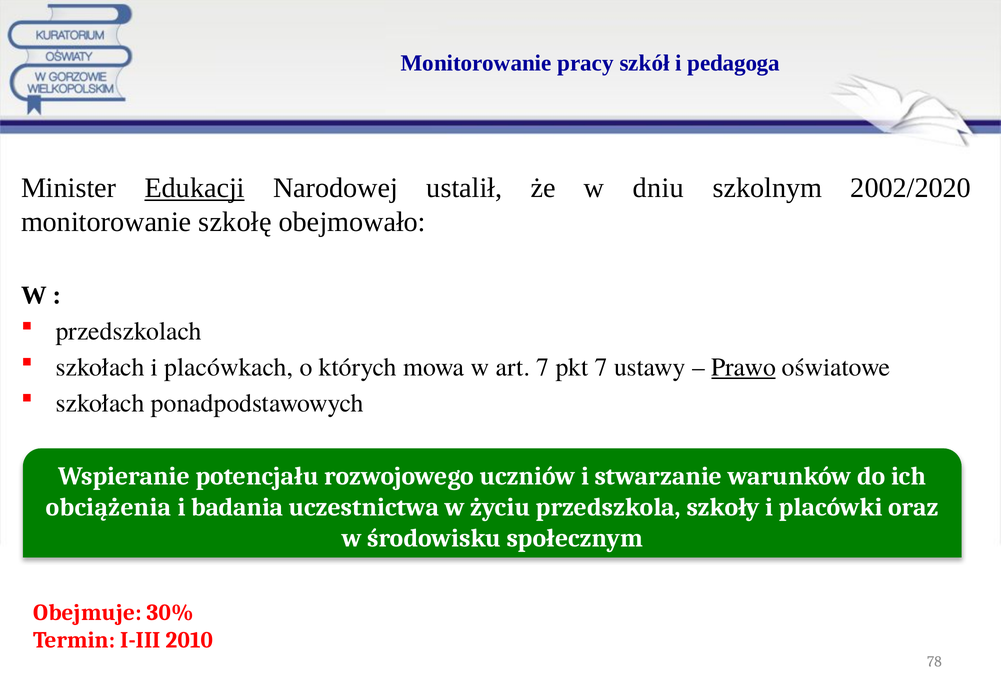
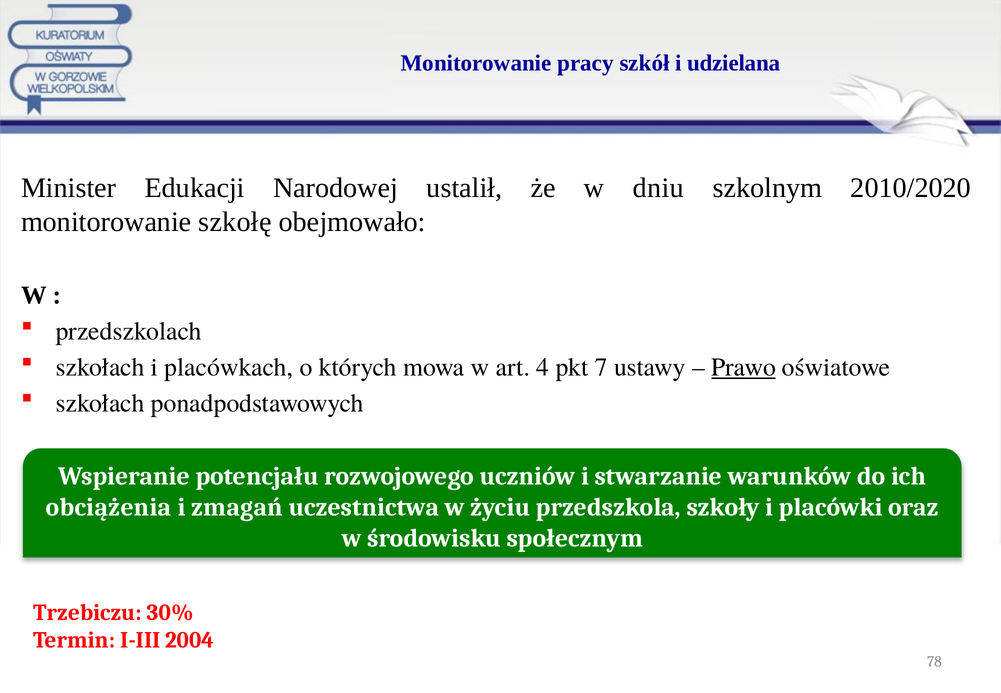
pedagoga: pedagoga -> udzielana (734, 63)
Edukacji underline: present -> none (195, 188)
2002/2020: 2002/2020 -> 2010/2020 (911, 188)
art 7: 7 -> 4 (543, 367)
badania: badania -> zmagań (237, 507)
Obejmuje: Obejmuje -> Trzebiczu (88, 613)
2010: 2010 -> 2004 (190, 640)
